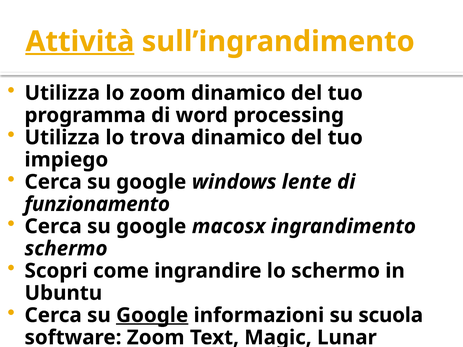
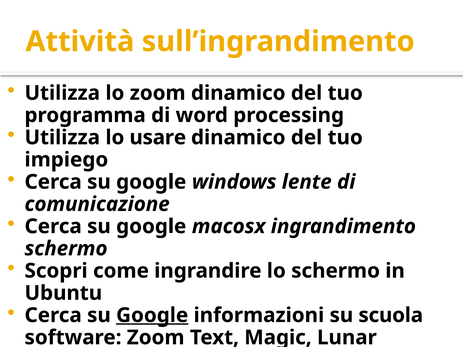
Attività underline: present -> none (80, 42)
trova: trova -> usare (158, 138)
funzionamento: funzionamento -> comunicazione (97, 204)
